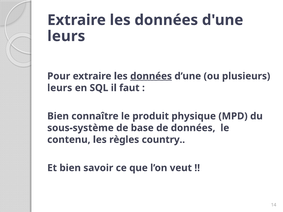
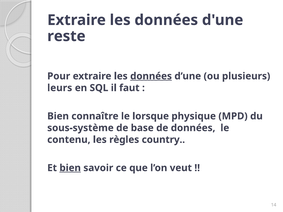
leurs: leurs -> reste (66, 36)
produit: produit -> lorsque (151, 116)
bien underline: none -> present (70, 168)
